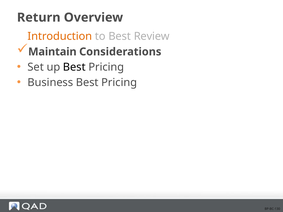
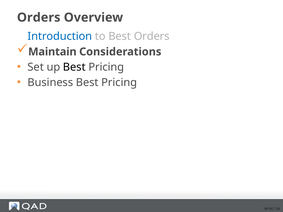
Return: Return -> Orders (39, 17)
Introduction colour: orange -> blue (60, 36)
Best Review: Review -> Orders (152, 36)
